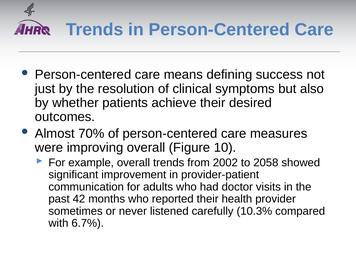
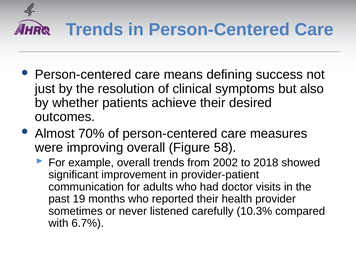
10: 10 -> 58 (225, 148)
2058: 2058 -> 2018 (266, 163)
42: 42 -> 19 (79, 199)
